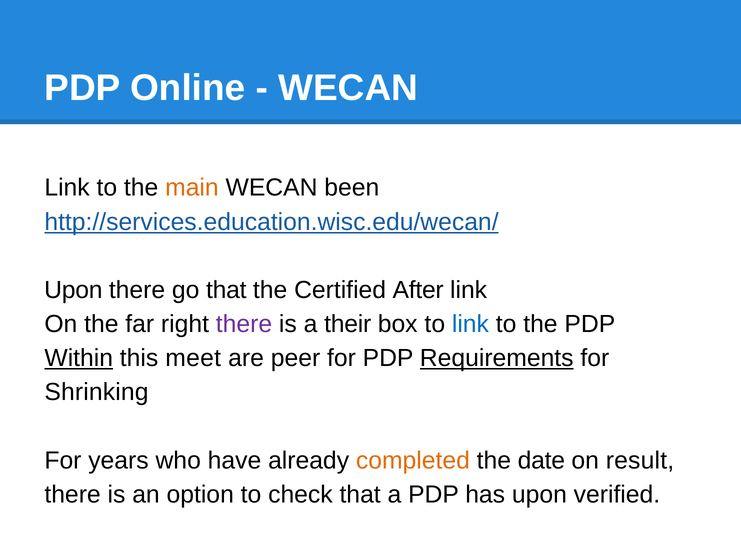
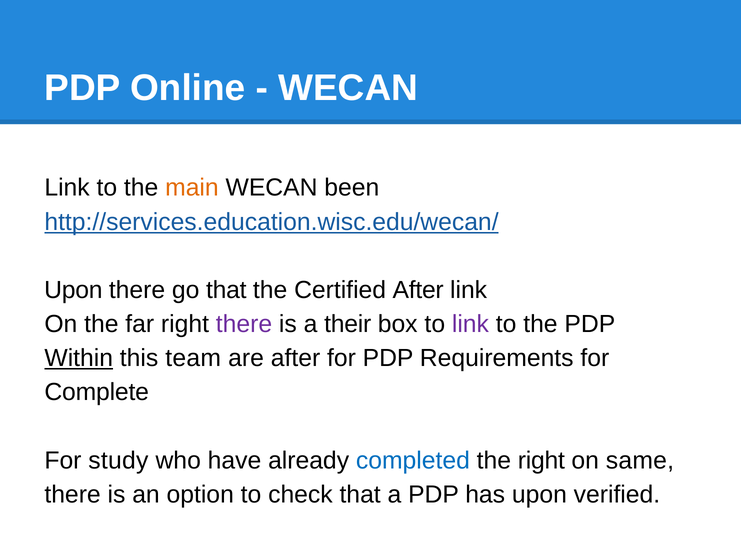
link colour: blue -> purple (470, 324)
meet: meet -> team (193, 358)
are peer: peer -> after (296, 358)
Requirements underline: present -> none (497, 358)
Shrinking: Shrinking -> Complete (97, 392)
years: years -> study (118, 460)
completed colour: orange -> blue (413, 460)
the date: date -> right (541, 460)
result: result -> same (640, 460)
